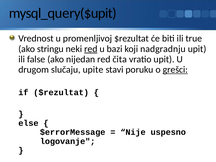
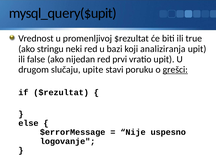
red underline: present -> none (91, 49)
nadgradnju: nadgradnju -> analiziranja (163, 49)
čita: čita -> prvi (120, 59)
